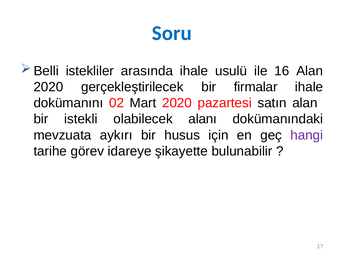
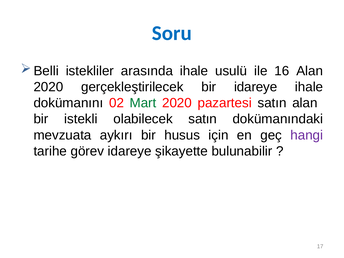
bir firmalar: firmalar -> idareye (256, 87)
Mart colour: black -> green (143, 103)
olabilecek alanı: alanı -> satın (203, 119)
